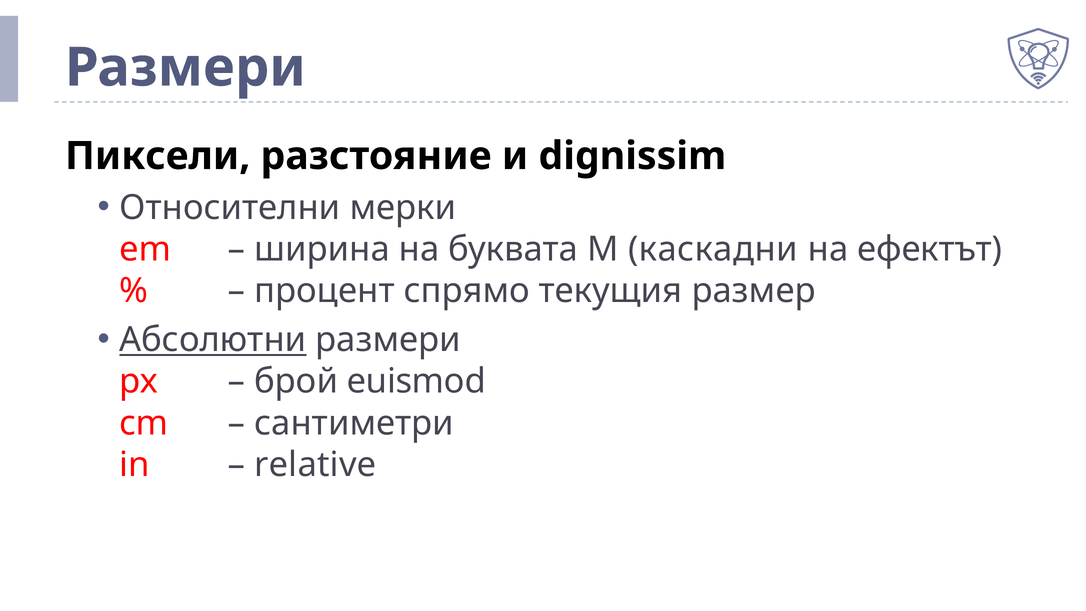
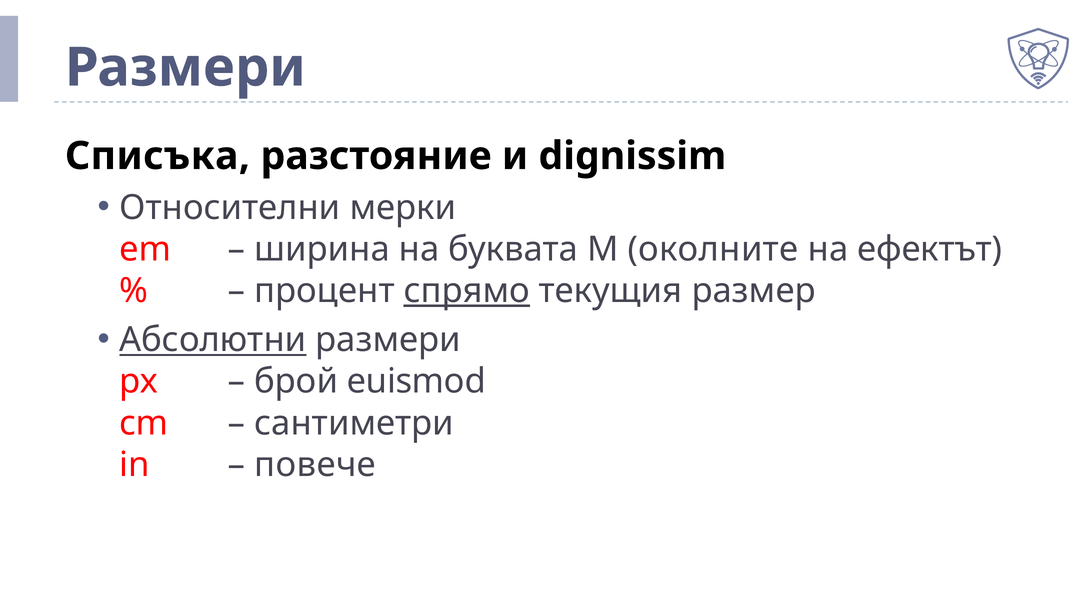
Пиксели: Пиксели -> Списъка (157, 156)
каскадни: каскадни -> околните (713, 249)
спрямо underline: none -> present (467, 291)
relative: relative -> повече (315, 465)
